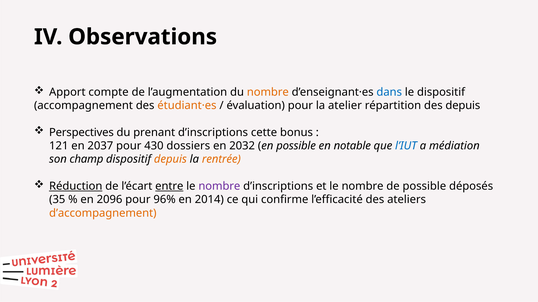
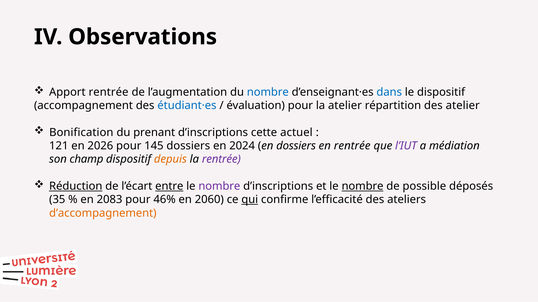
Apport compte: compte -> rentrée (109, 92)
nombre colour: orange -> blue (268, 92)
étudiant·es colour: orange -> blue (187, 106)
des depuis: depuis -> atelier (463, 106)
Perspectives: Perspectives -> Bonification (81, 133)
bonus: bonus -> actuel (296, 133)
2037: 2037 -> 2026 (100, 146)
430: 430 -> 145 (154, 146)
2032: 2032 -> 2024 (242, 146)
en possible: possible -> dossiers (296, 146)
en notable: notable -> rentrée (352, 146)
l’IUT colour: blue -> purple (406, 146)
rentrée colour: orange -> purple (221, 160)
nombre underline: none -> present (363, 187)
2096: 2096 -> 2083 (110, 200)
96%: 96% -> 46% (165, 200)
2014: 2014 -> 2060 (209, 200)
qui underline: none -> present (250, 200)
